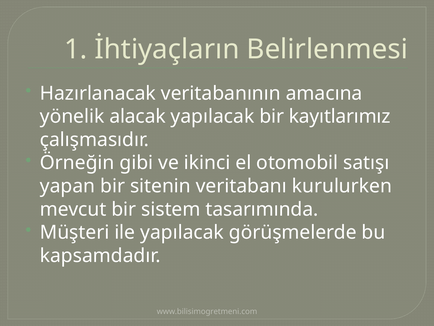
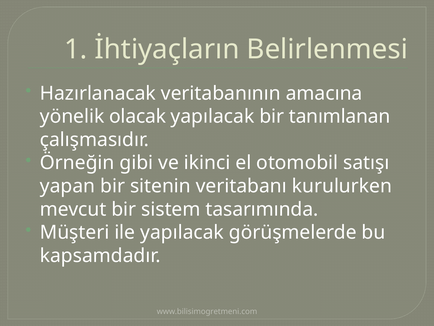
alacak: alacak -> olacak (138, 116)
kayıtlarımız: kayıtlarımız -> tanımlanan (340, 116)
